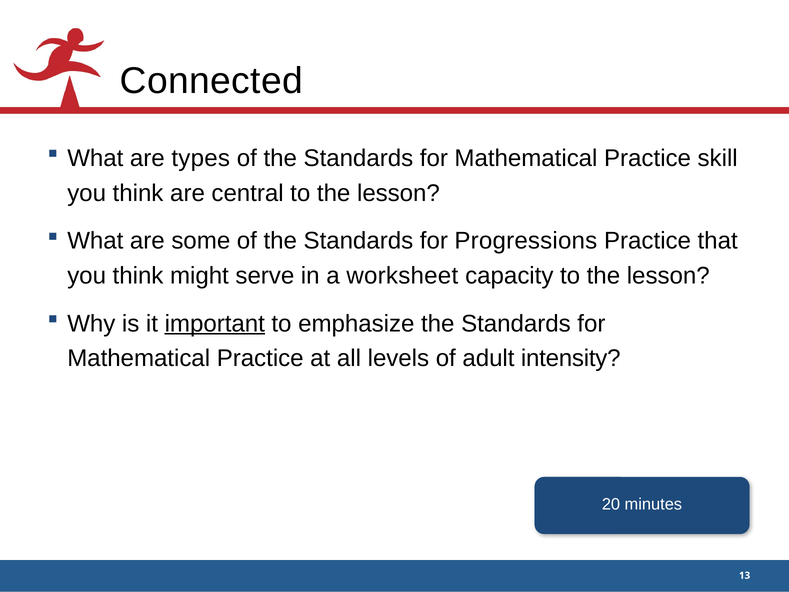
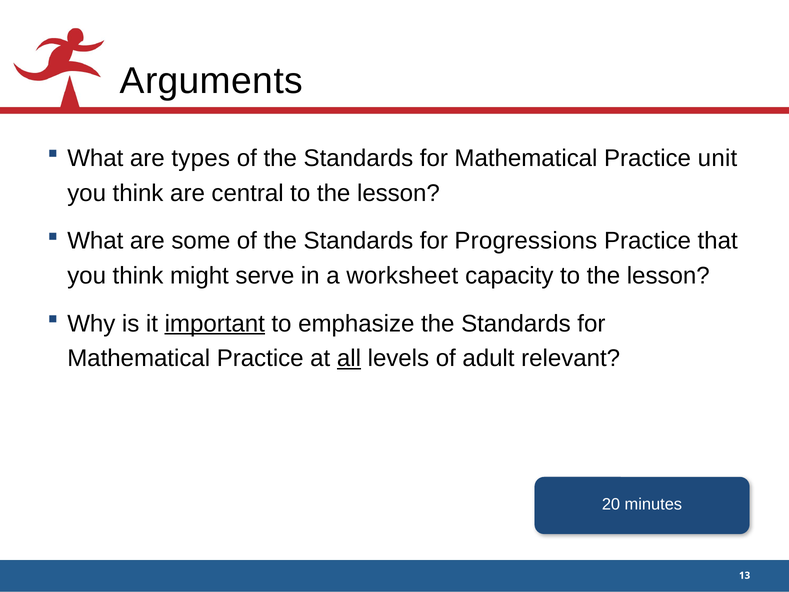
Connected: Connected -> Arguments (211, 81)
skill: skill -> unit (718, 158)
all underline: none -> present (349, 358)
intensity: intensity -> relevant (571, 358)
